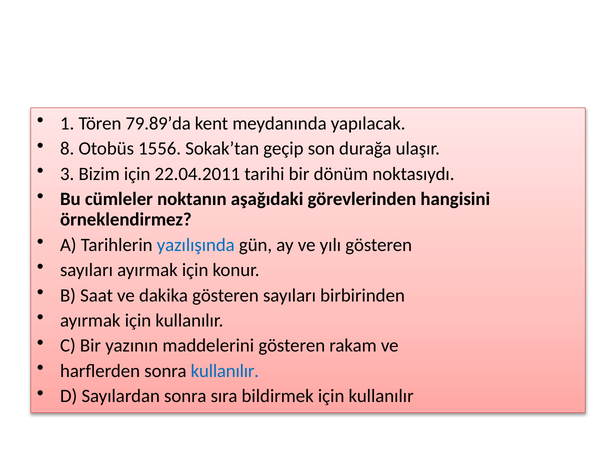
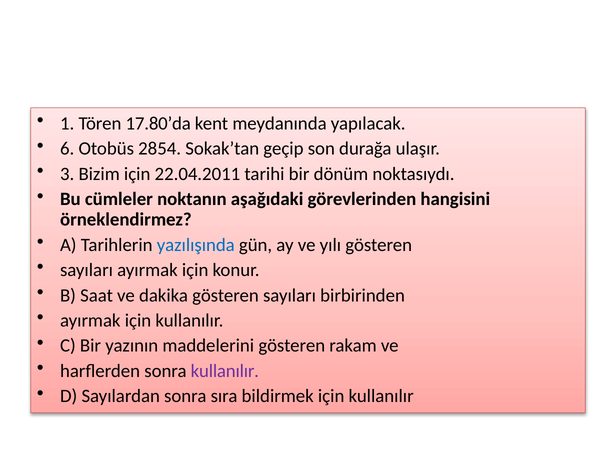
79.89’da: 79.89’da -> 17.80’da (158, 123)
8: 8 -> 6 (67, 149)
1556: 1556 -> 2854 (160, 149)
kullanılır colour: blue -> purple (225, 371)
